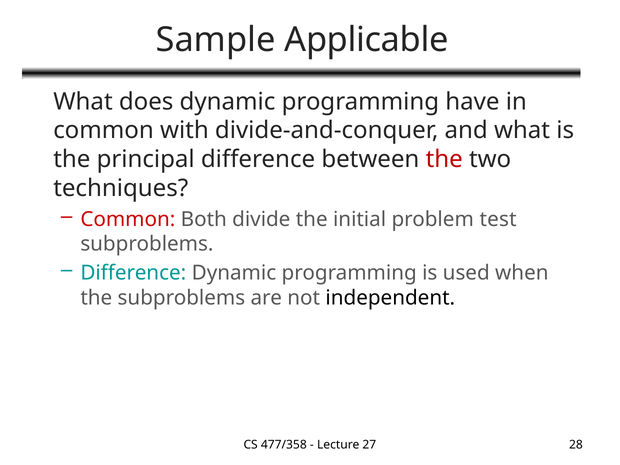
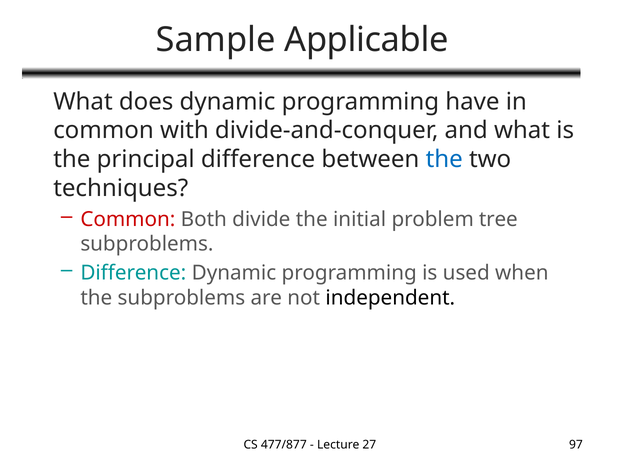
the colour: red -> blue (444, 159)
test: test -> tree (498, 219)
477/358: 477/358 -> 477/877 (284, 445)
28: 28 -> 97 (576, 445)
